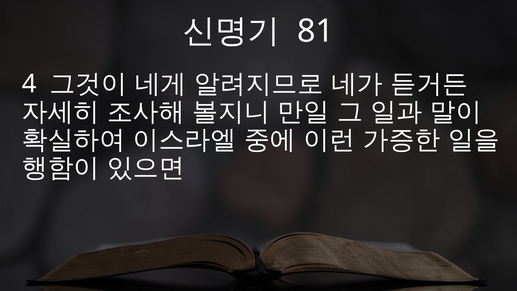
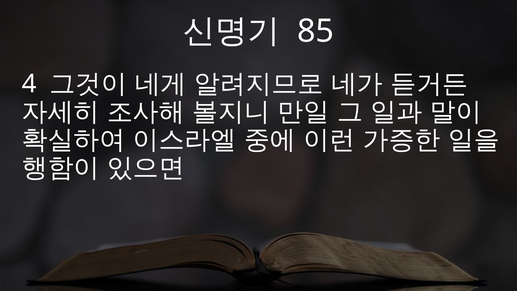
81: 81 -> 85 (316, 31)
